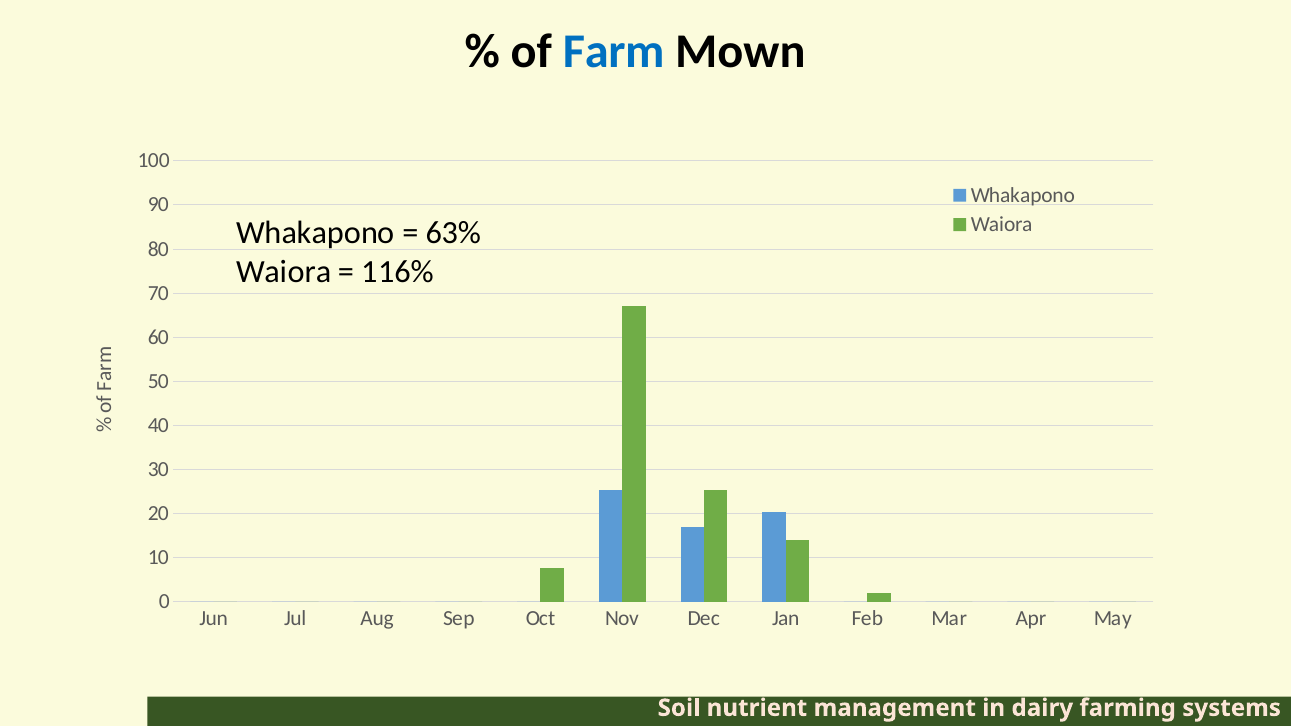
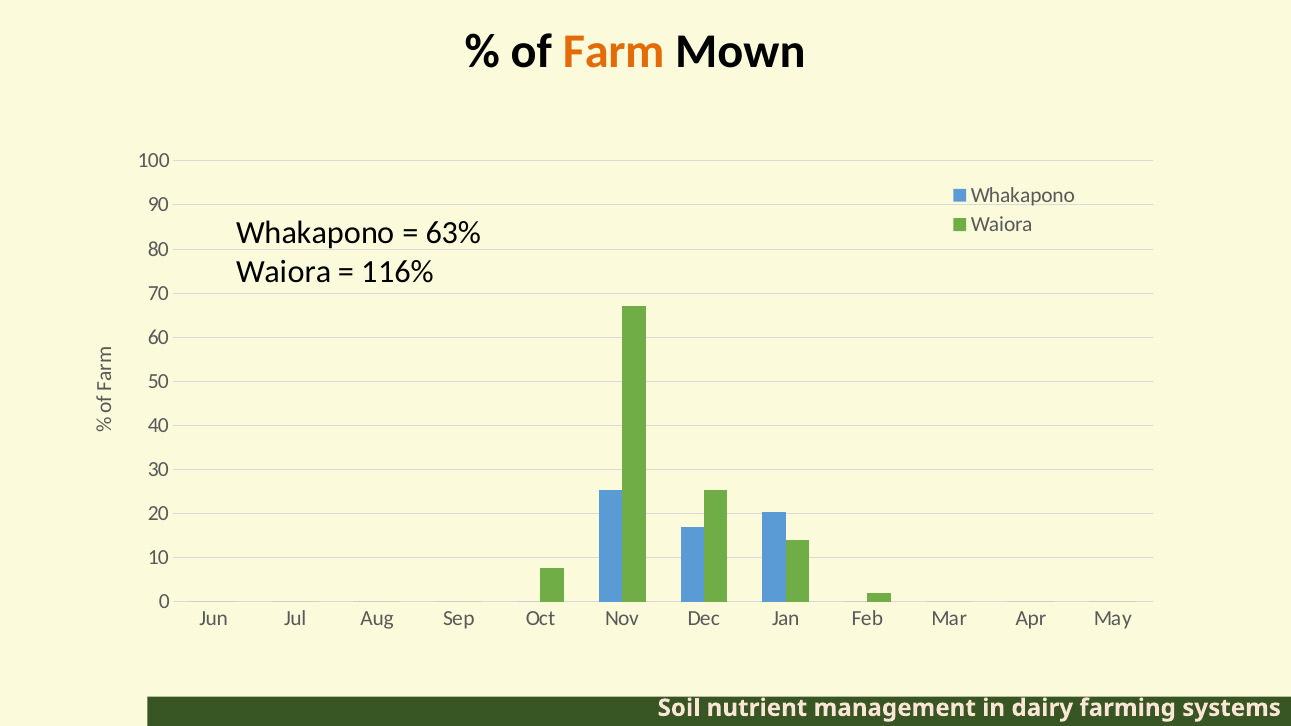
Farm colour: blue -> orange (614, 52)
